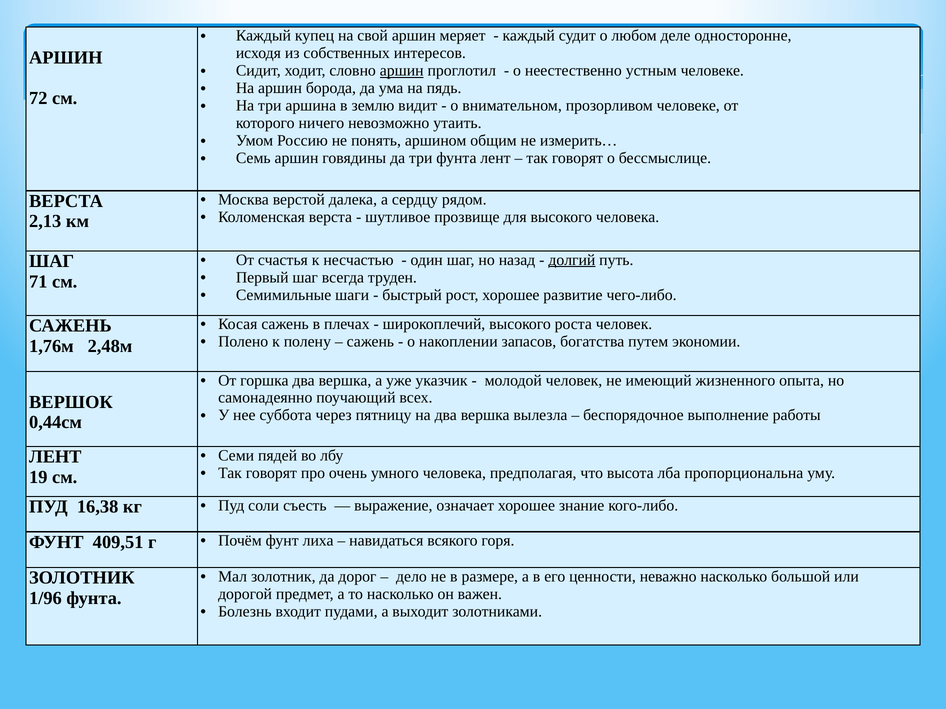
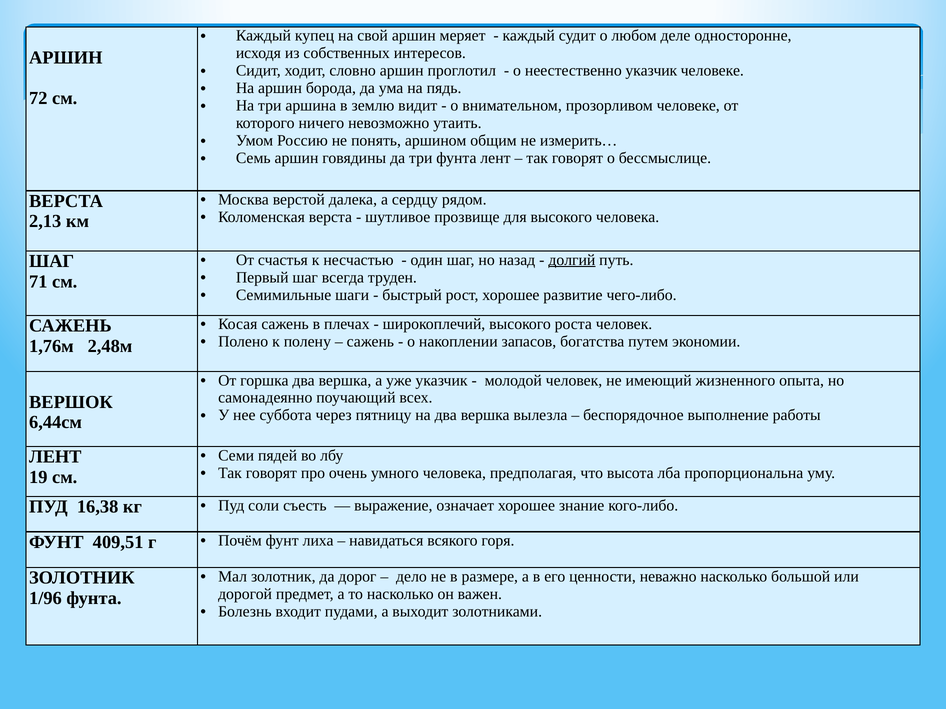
аршин underline: present -> none (402, 71)
неестественно устным: устным -> указчик (651, 71)
0,44см: 0,44см -> 6,44см (56, 423)
